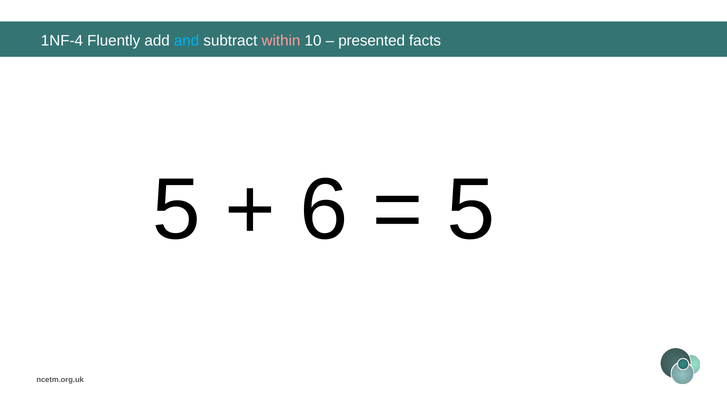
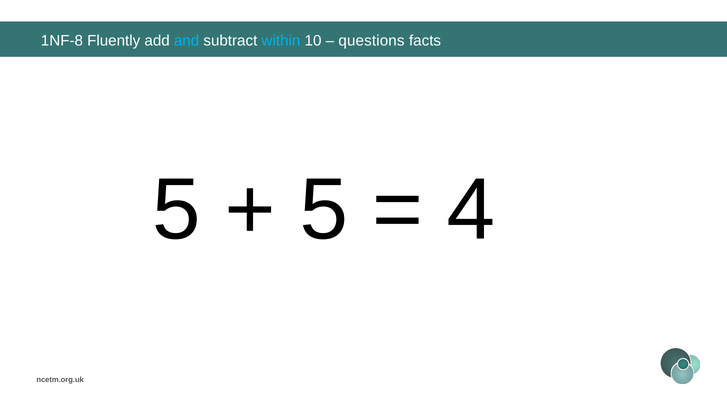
1NF-4: 1NF-4 -> 1NF-8 (62, 41)
within colour: pink -> light blue (281, 41)
presented: presented -> questions (371, 41)
6: 6 -> 5 (324, 210)
5: 5 -> 4 (471, 210)
